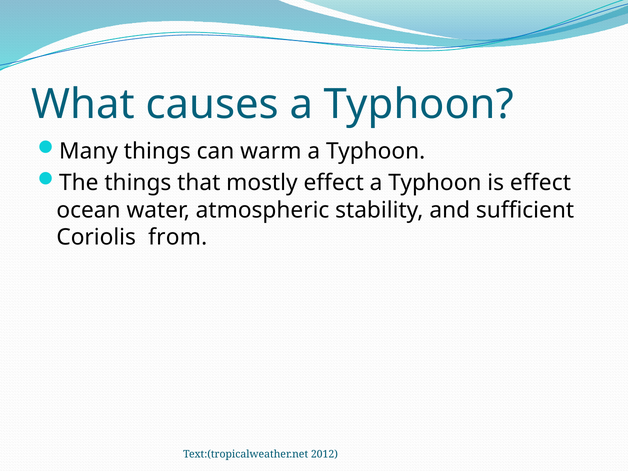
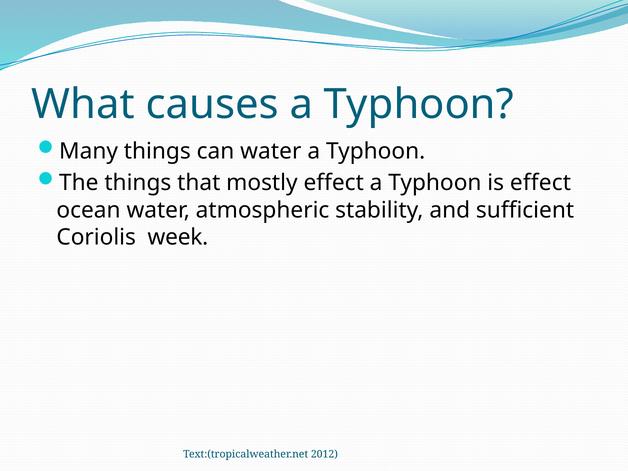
can warm: warm -> water (271, 151)
from: from -> week (178, 237)
